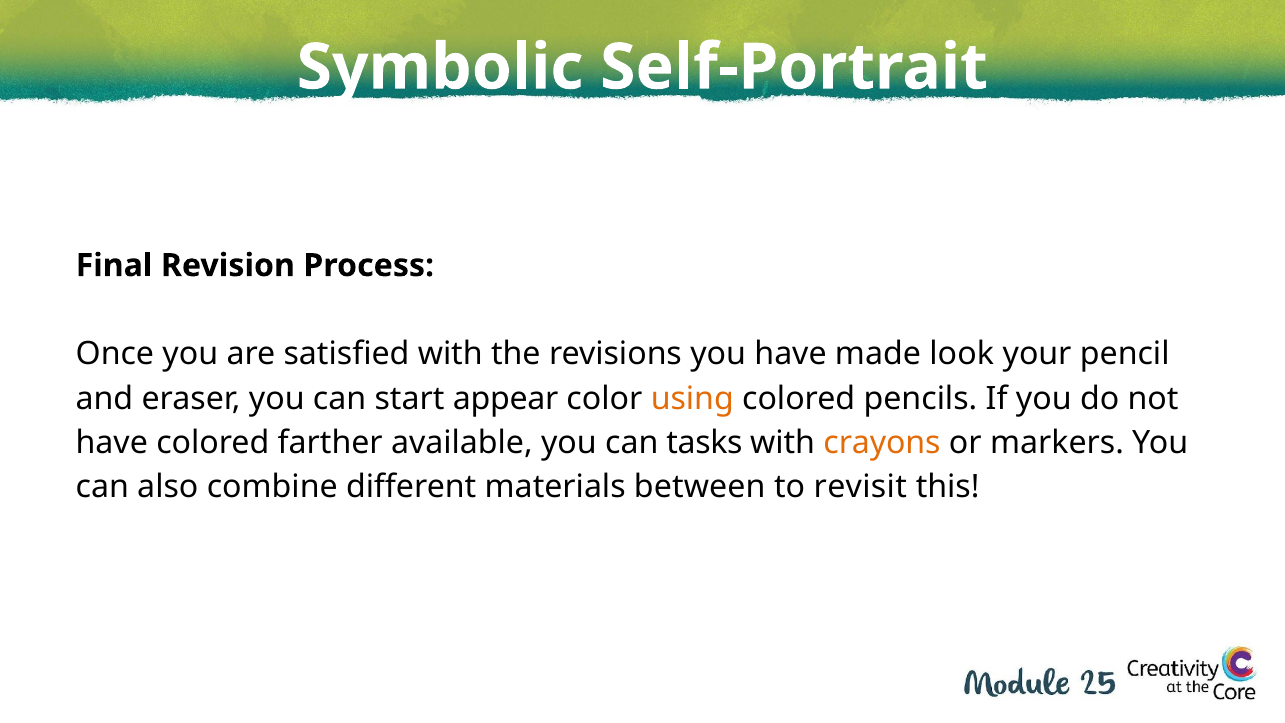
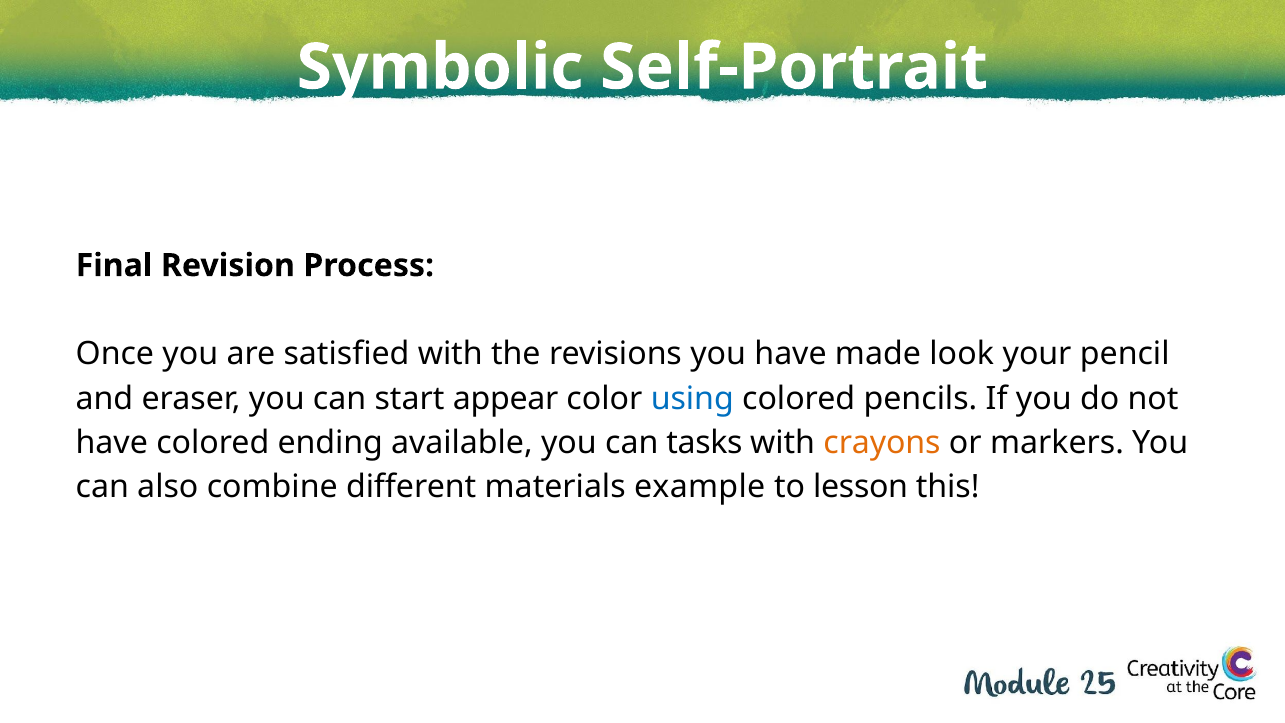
using colour: orange -> blue (692, 398)
farther: farther -> ending (330, 443)
between: between -> example (700, 487)
revisit: revisit -> lesson (861, 487)
